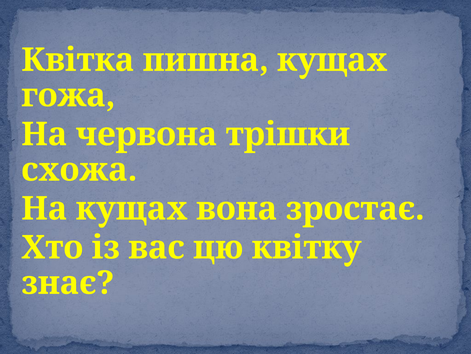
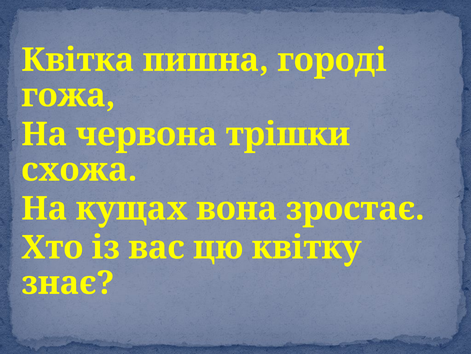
пишна кущах: кущах -> городі (332, 60)
